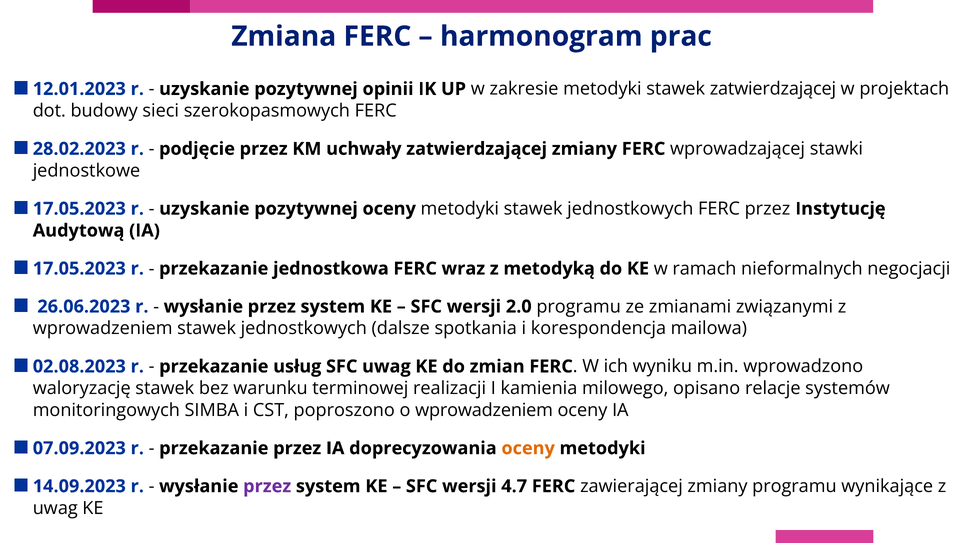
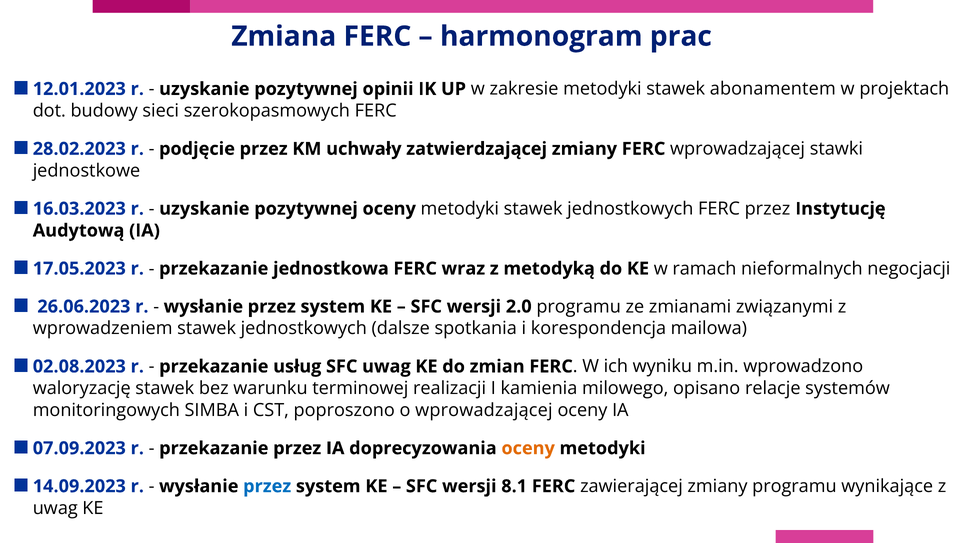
stawek zatwierdzającej: zatwierdzającej -> abonamentem (773, 89)
17.05.2023: 17.05.2023 -> 16.03.2023 (79, 209)
o wprowadzeniem: wprowadzeniem -> wprowadzającej (484, 411)
przez colour: purple -> blue (267, 487)
4.7: 4.7 -> 8.1 (514, 487)
